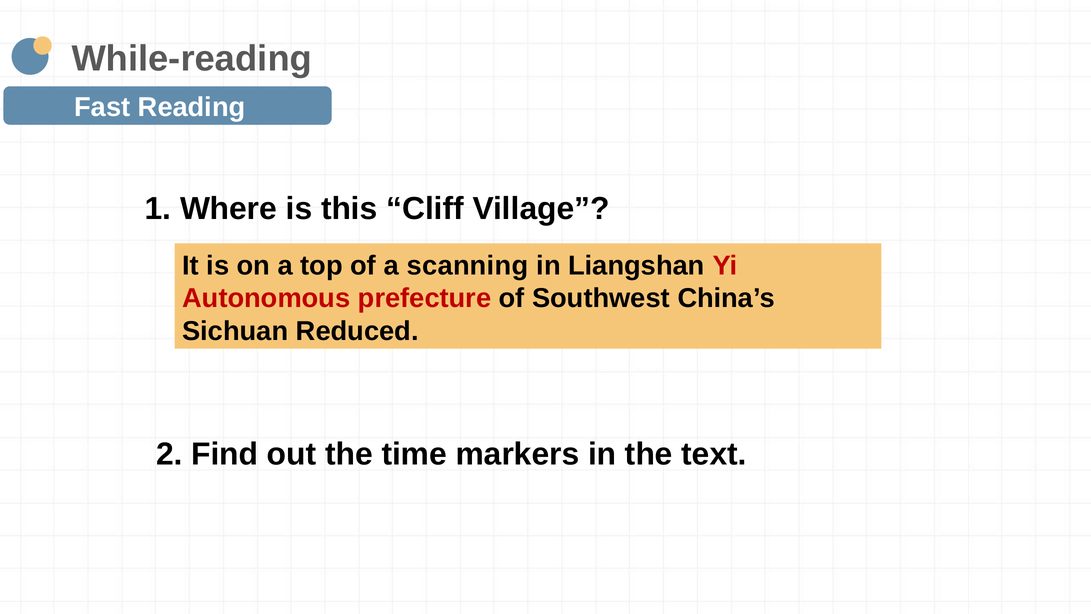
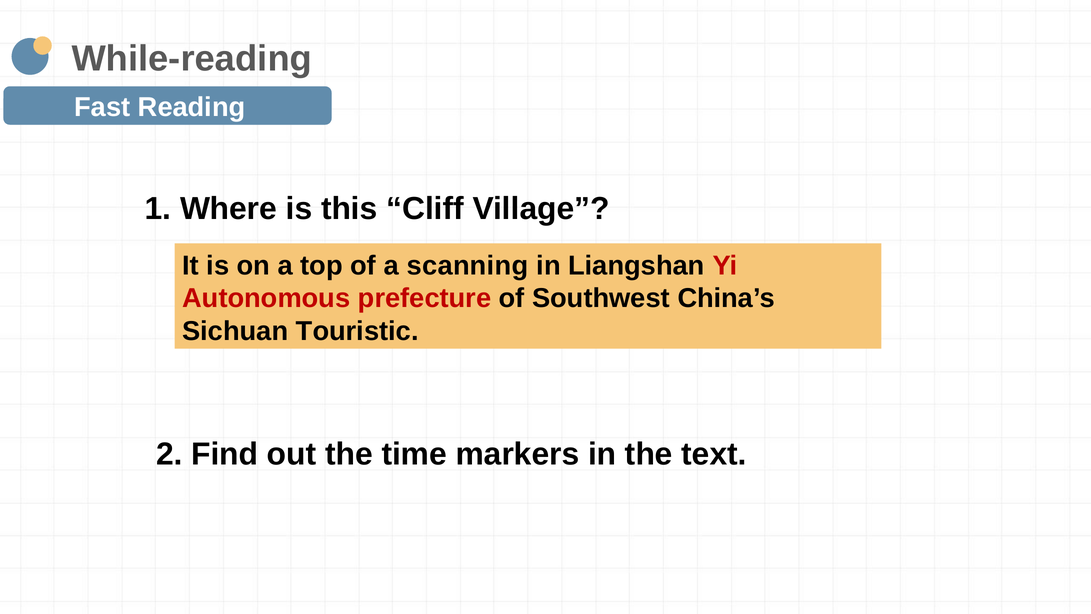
Reduced: Reduced -> Touristic (357, 331)
